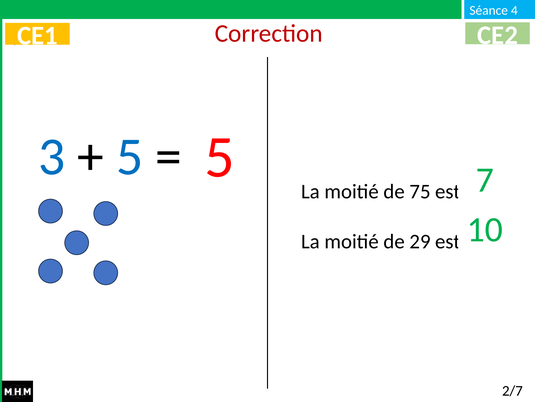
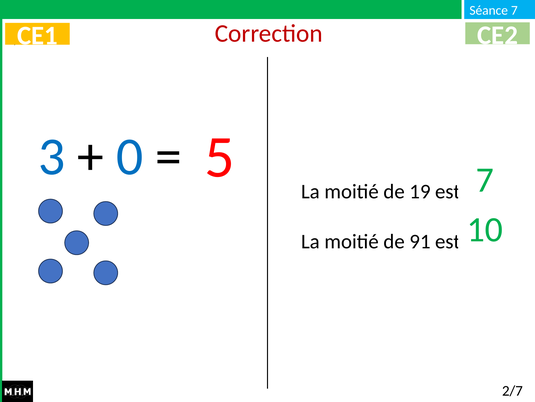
4: 4 -> 7 (514, 10)
5: 5 -> 0 (130, 157)
75: 75 -> 19 (420, 191)
29: 29 -> 91 (420, 241)
